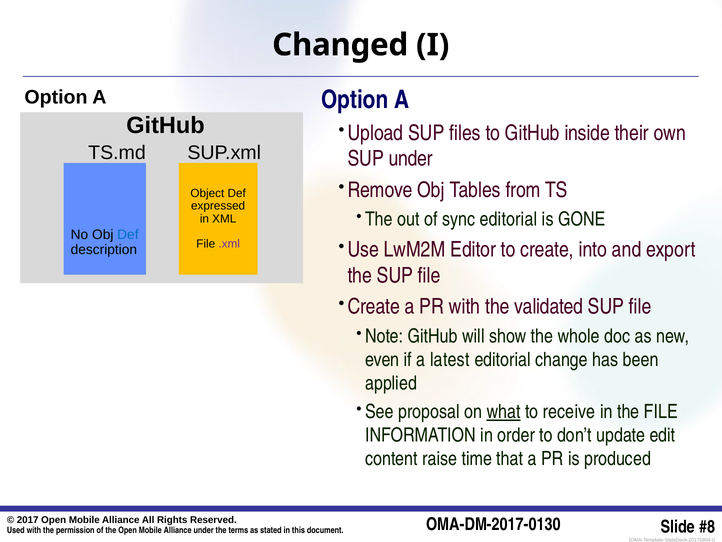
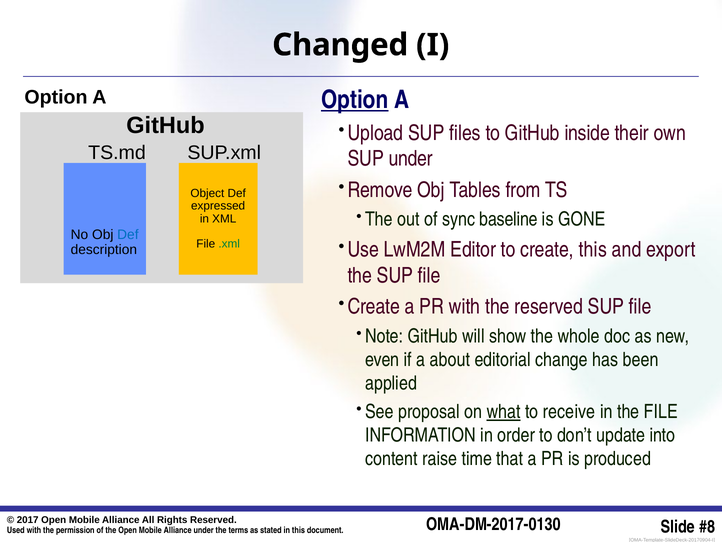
Option underline: none -> present (355, 100)
sync editorial: editorial -> baseline (509, 219)
.xml colour: purple -> green (229, 244)
create into: into -> this (593, 250)
the validated: validated -> reserved (549, 307)
latest: latest -> about (450, 360)
edit: edit -> into (662, 435)
